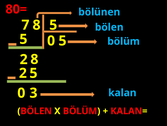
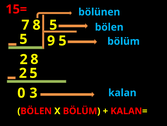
80=: 80= -> 15= (16, 9)
0: 0 -> 9 (51, 41)
